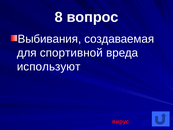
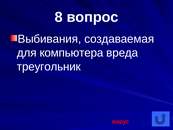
спортивной: спортивной -> компьютера (71, 53)
используют: используют -> треугольник (49, 67)
